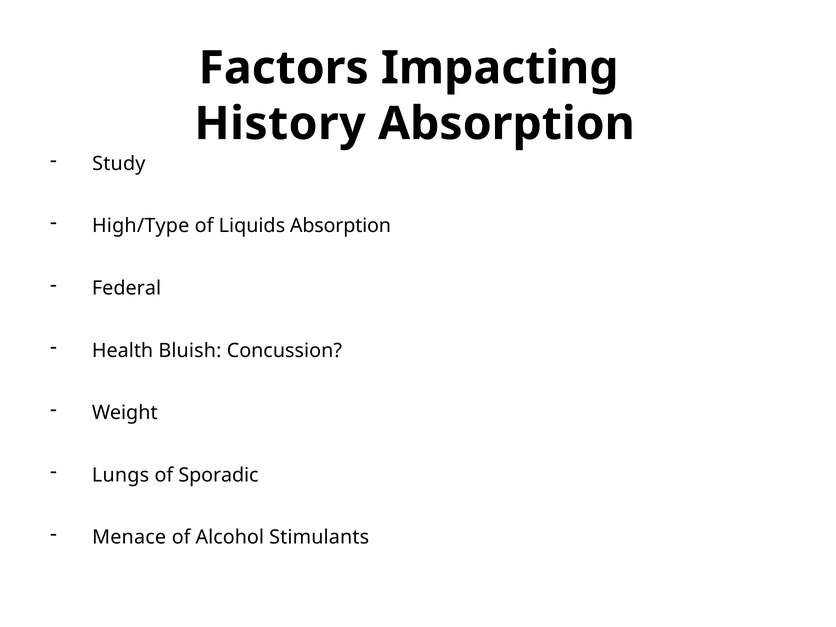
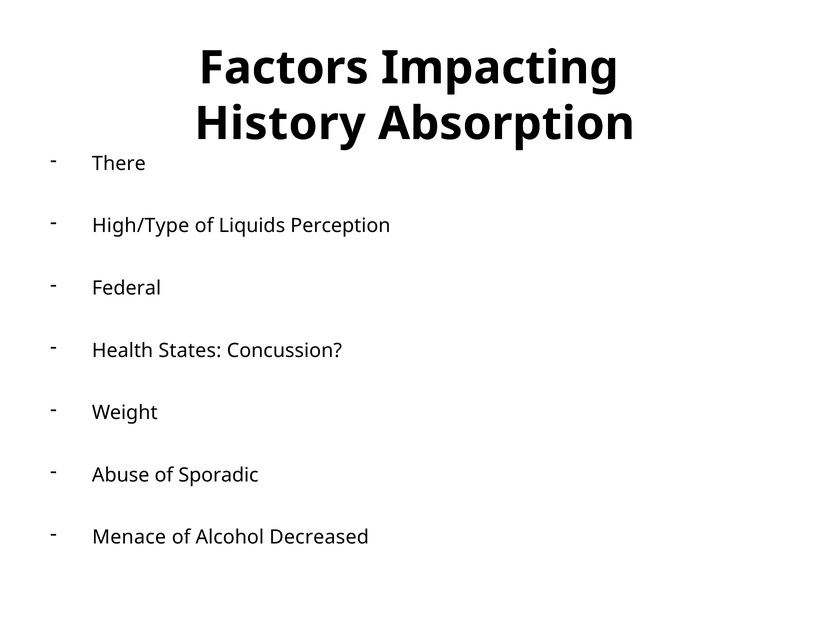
Study: Study -> There (119, 164)
Liquids Absorption: Absorption -> Perception (340, 226)
Bluish: Bluish -> States (190, 351)
Lungs: Lungs -> Abuse (121, 475)
Stimulants: Stimulants -> Decreased (319, 537)
